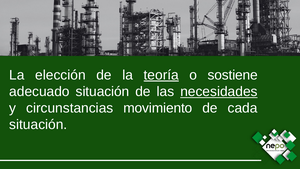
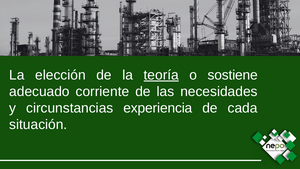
adecuado situación: situación -> corriente (102, 91)
necesidades underline: present -> none (219, 91)
movimiento: movimiento -> experiencia (158, 108)
